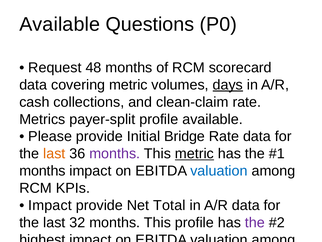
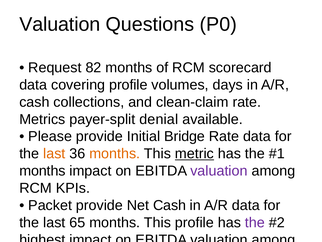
Available: Available -> Valuation (60, 24)
48: 48 -> 82 (93, 68)
covering metric: metric -> profile (128, 85)
days underline: present -> none (228, 85)
payer-split profile: profile -> denial (159, 119)
months colour: purple -> orange (115, 153)
valuation colour: blue -> purple (219, 171)
Impact: Impact -> Packet (50, 205)
Net Total: Total -> Cash (170, 205)
32: 32 -> 65 (77, 222)
